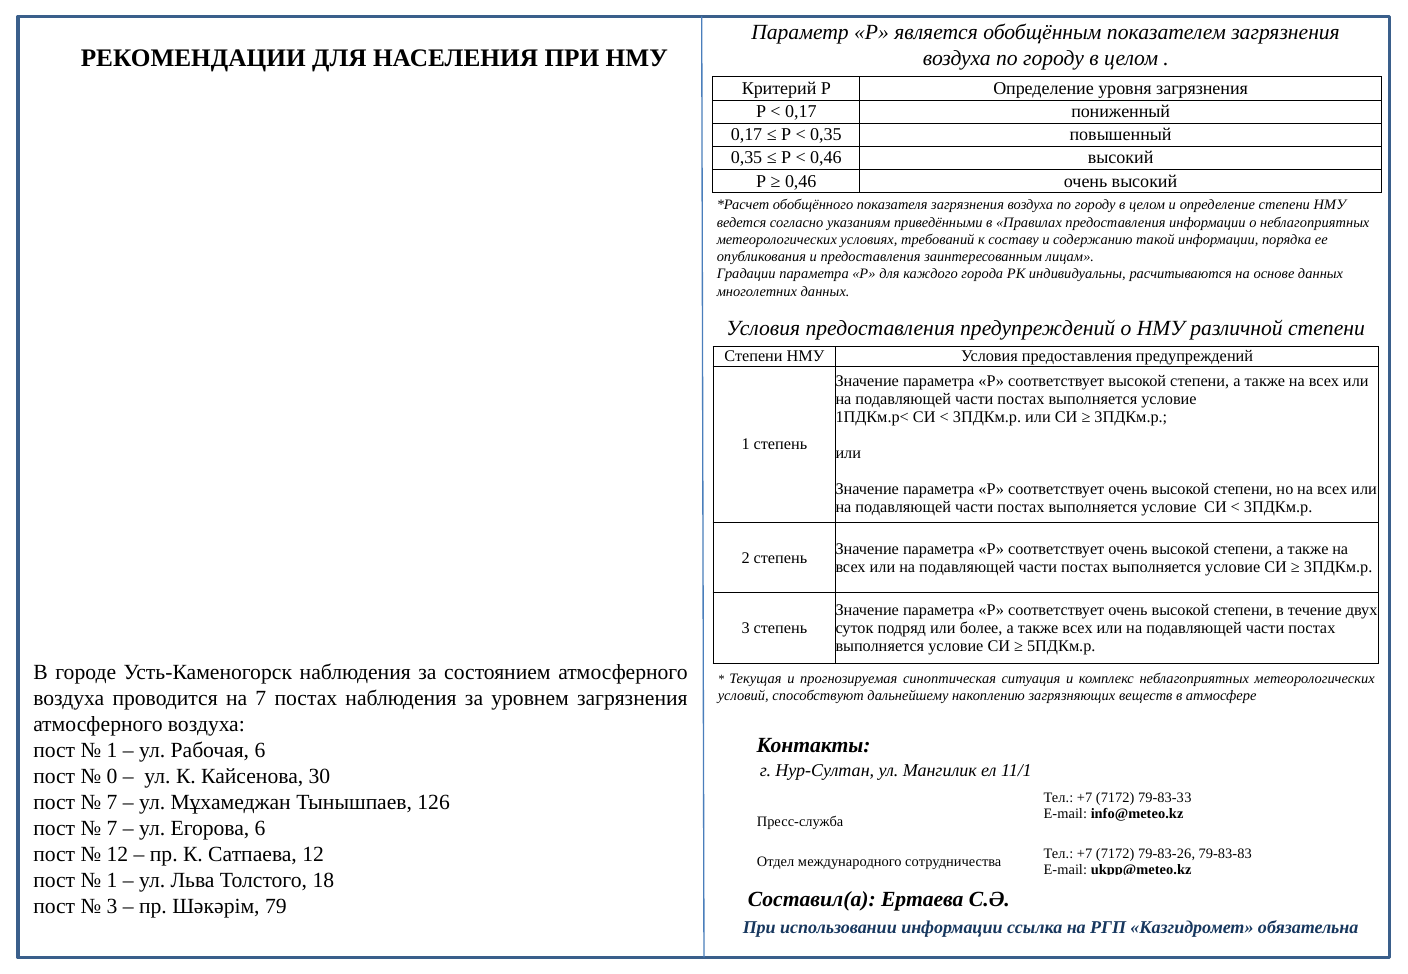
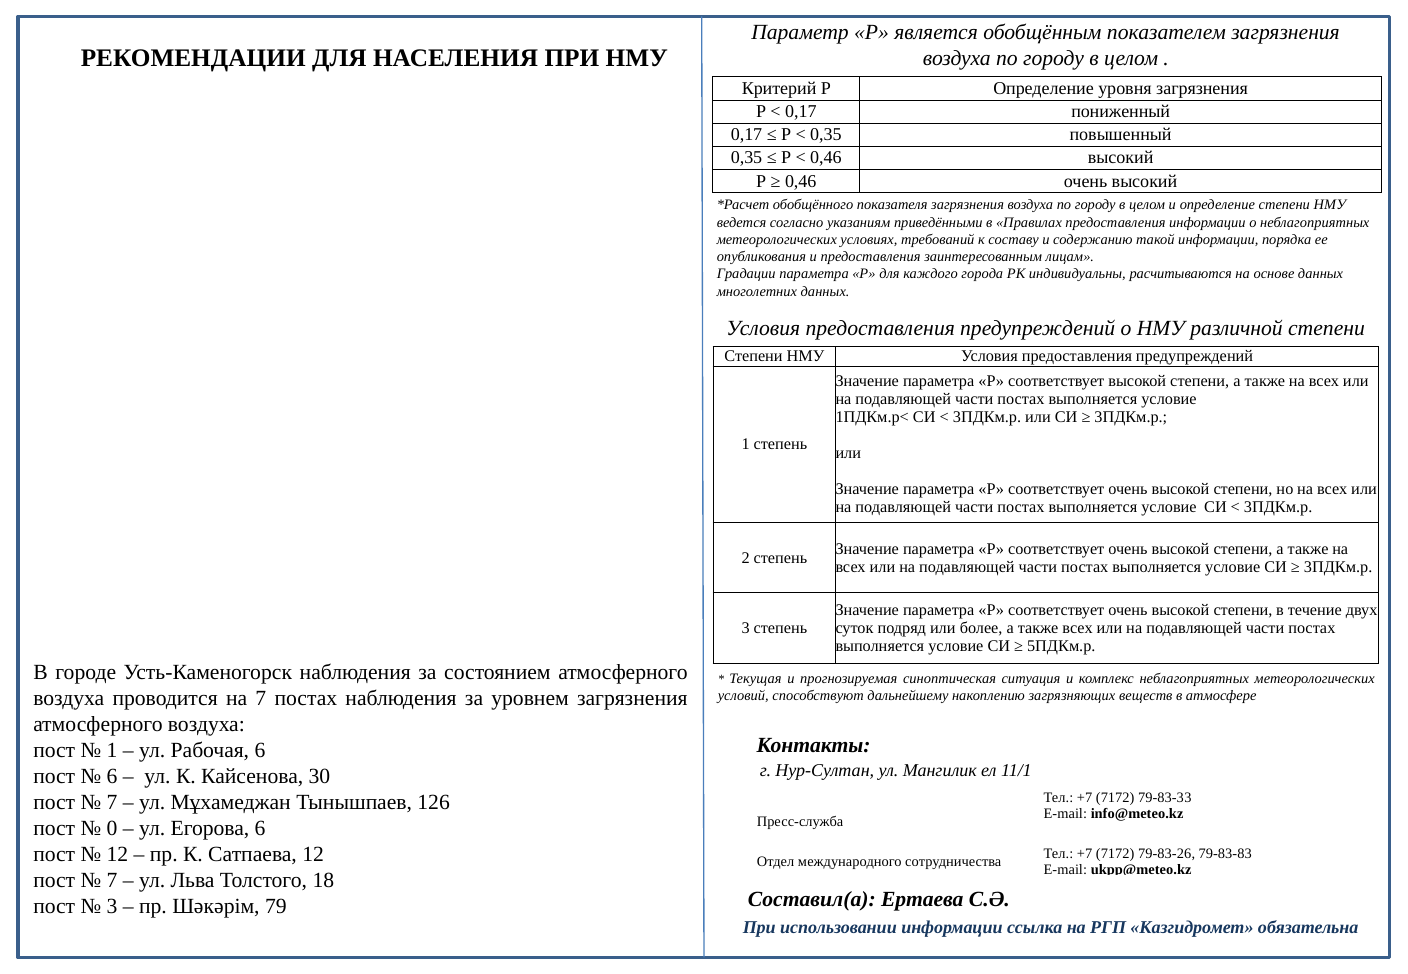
0: 0 -> 6 (112, 777)
7: 7 -> 0 (112, 829)
1: 1 -> 7 (112, 881)
